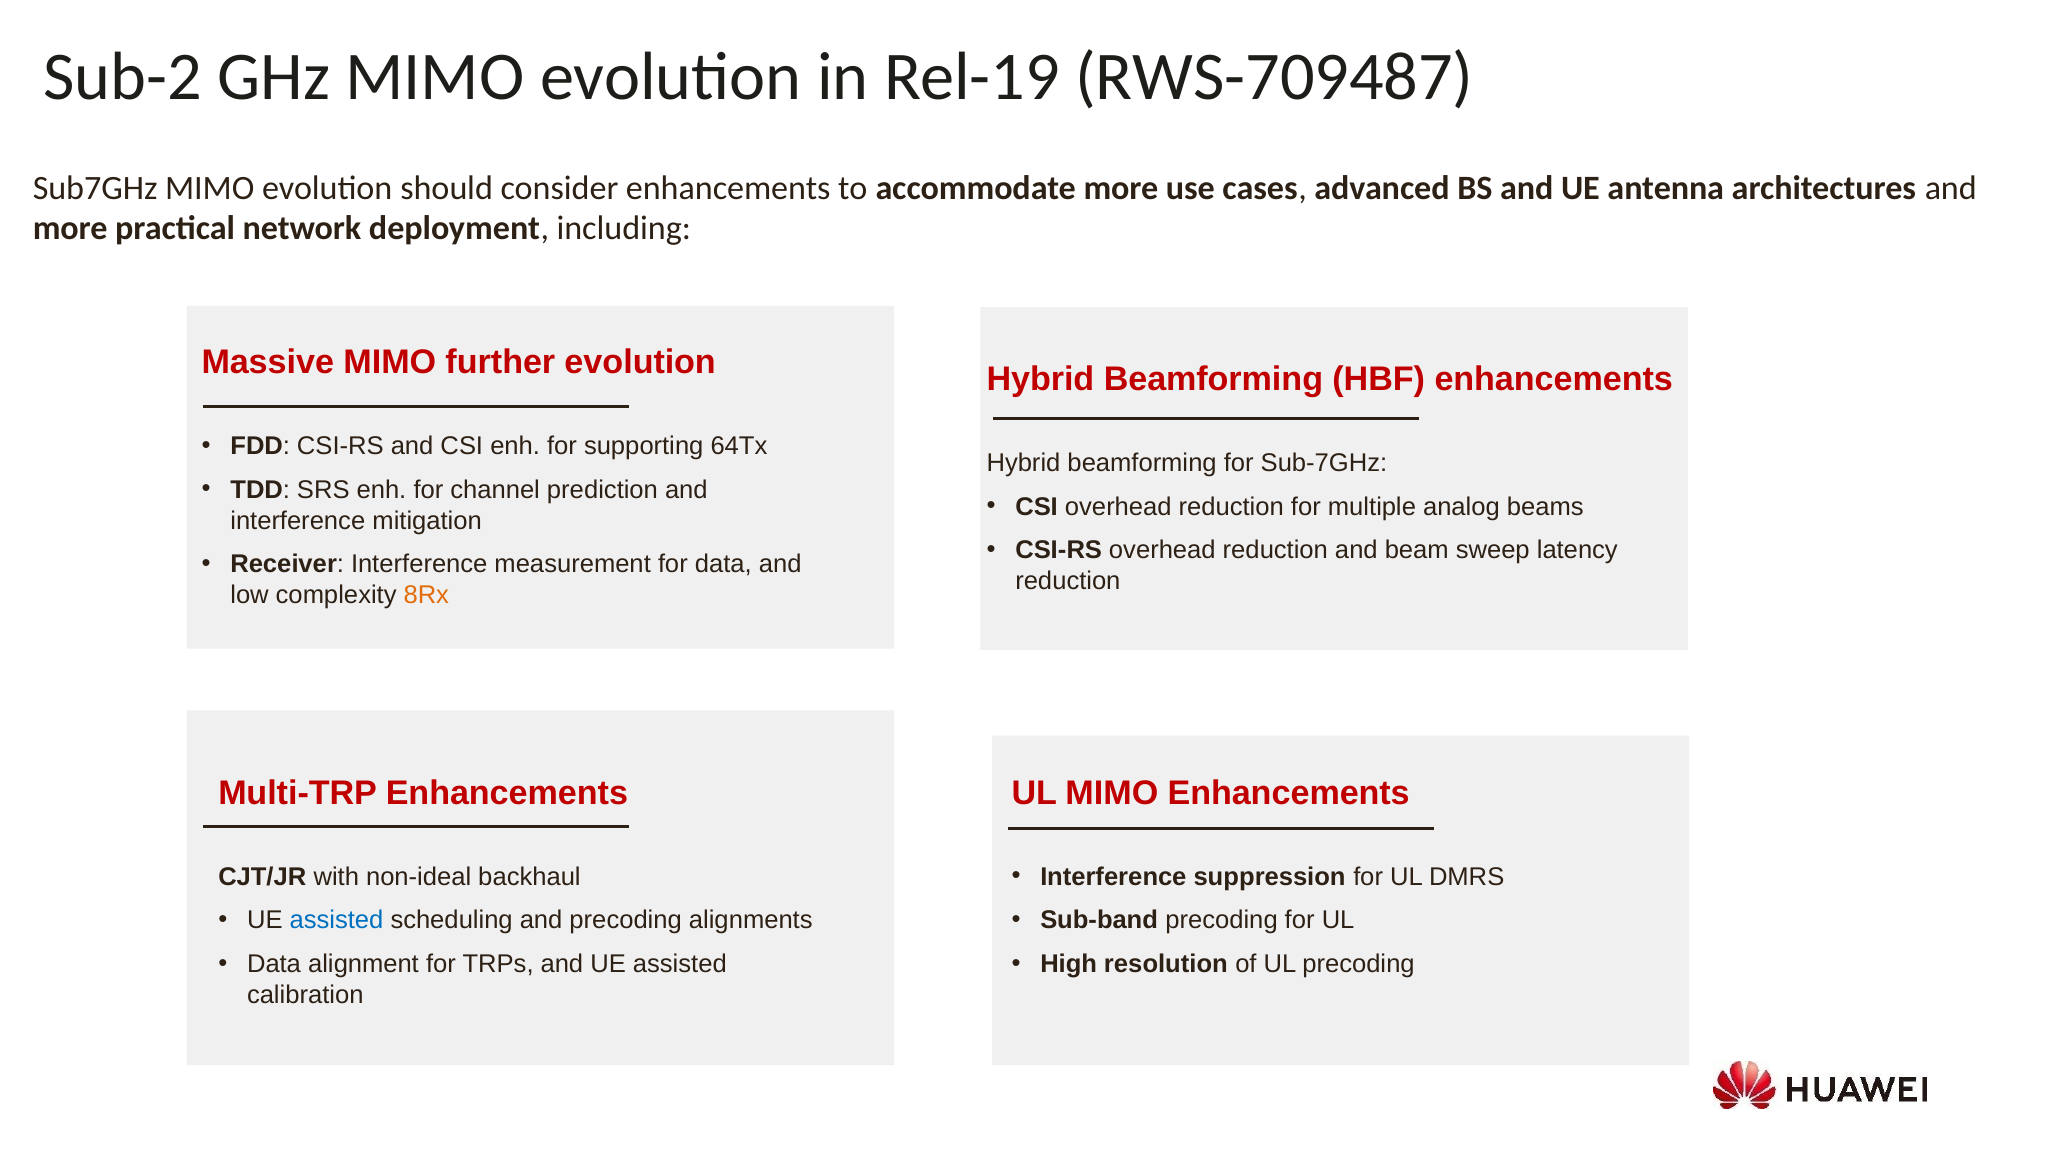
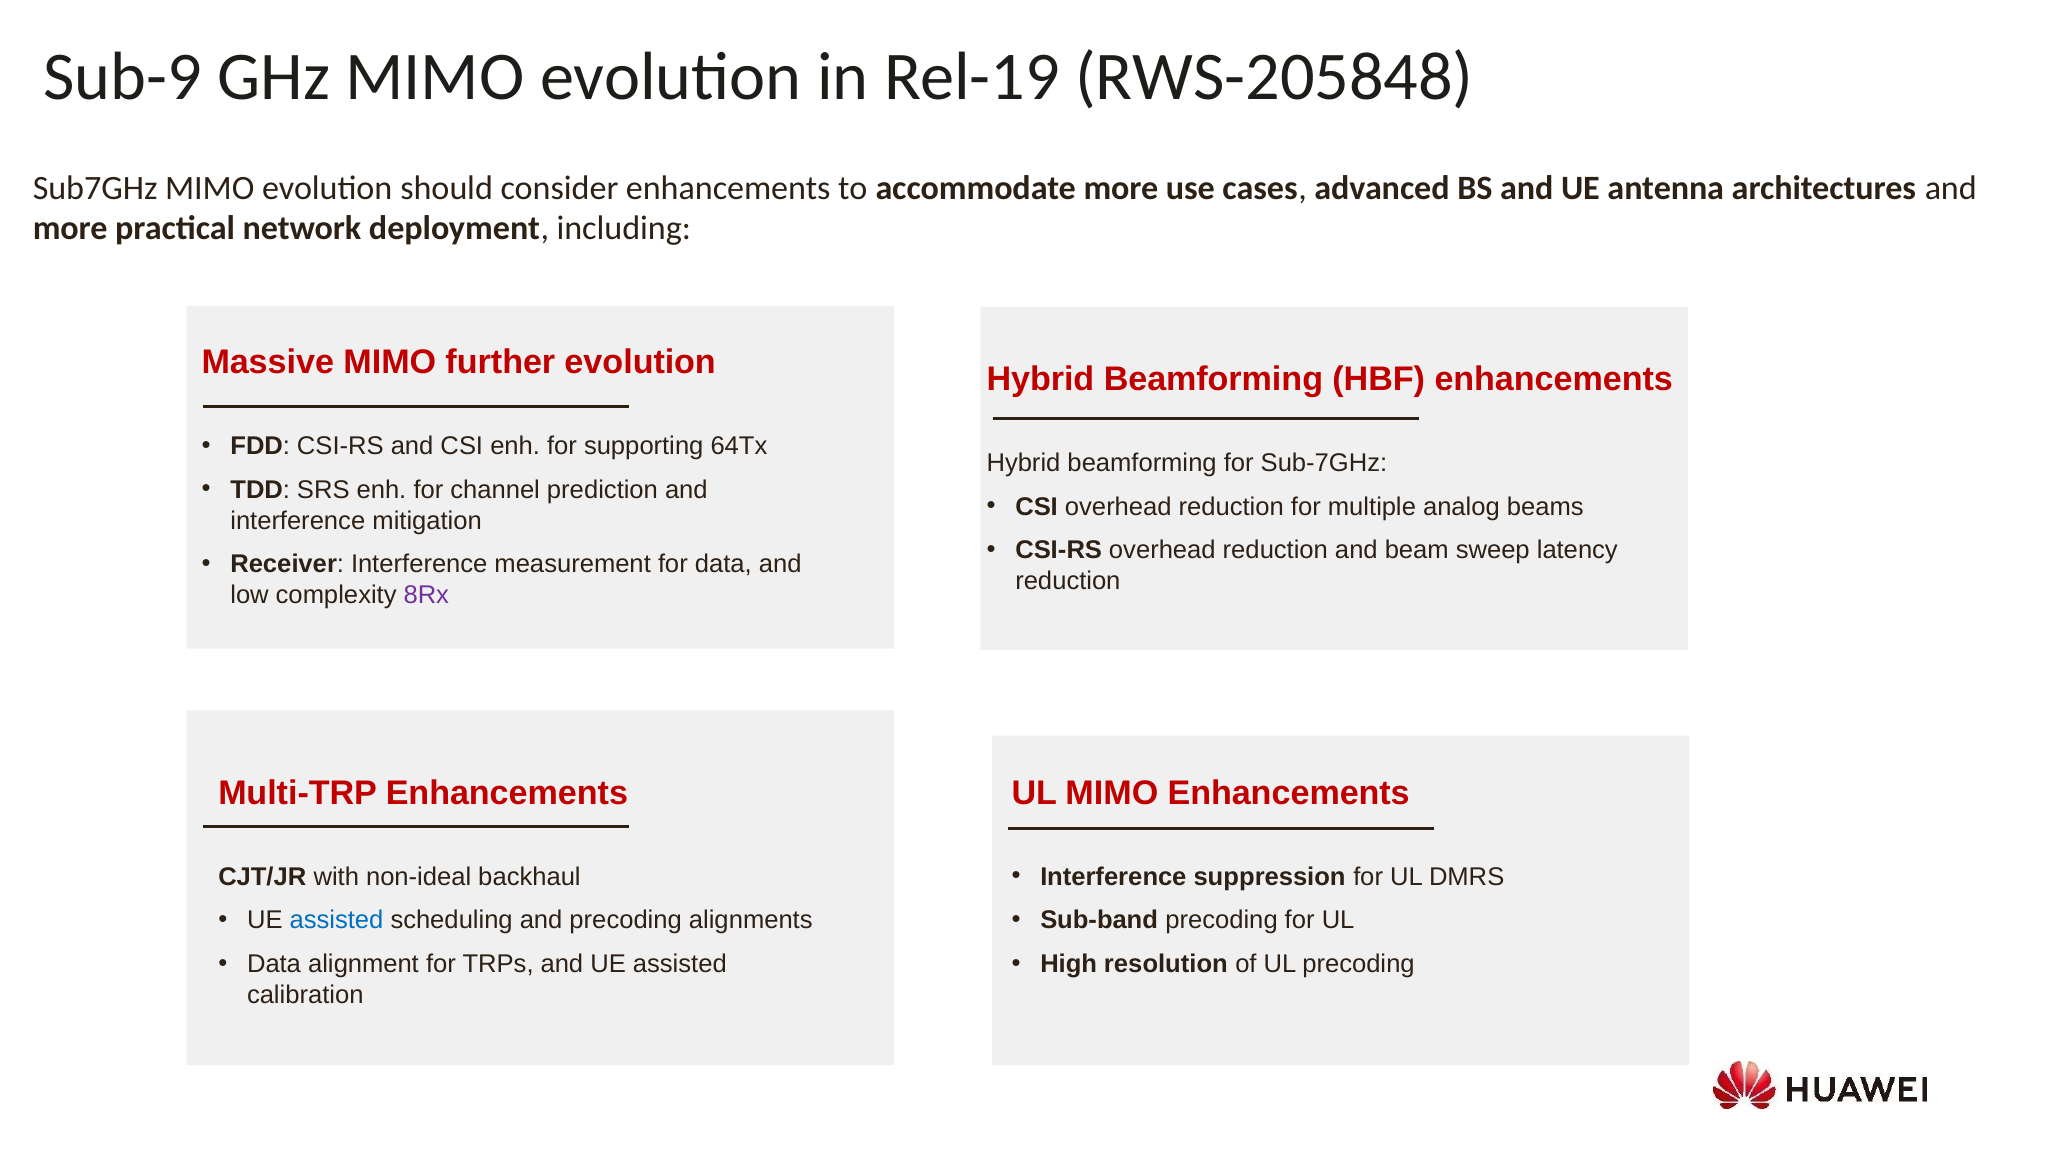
Sub-2: Sub-2 -> Sub-9 (123, 77)
RWS-709487: RWS-709487 -> RWS-205848 (1274, 77)
8Rx colour: orange -> purple (426, 595)
